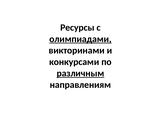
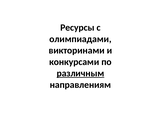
олимпиадами underline: present -> none (80, 39)
